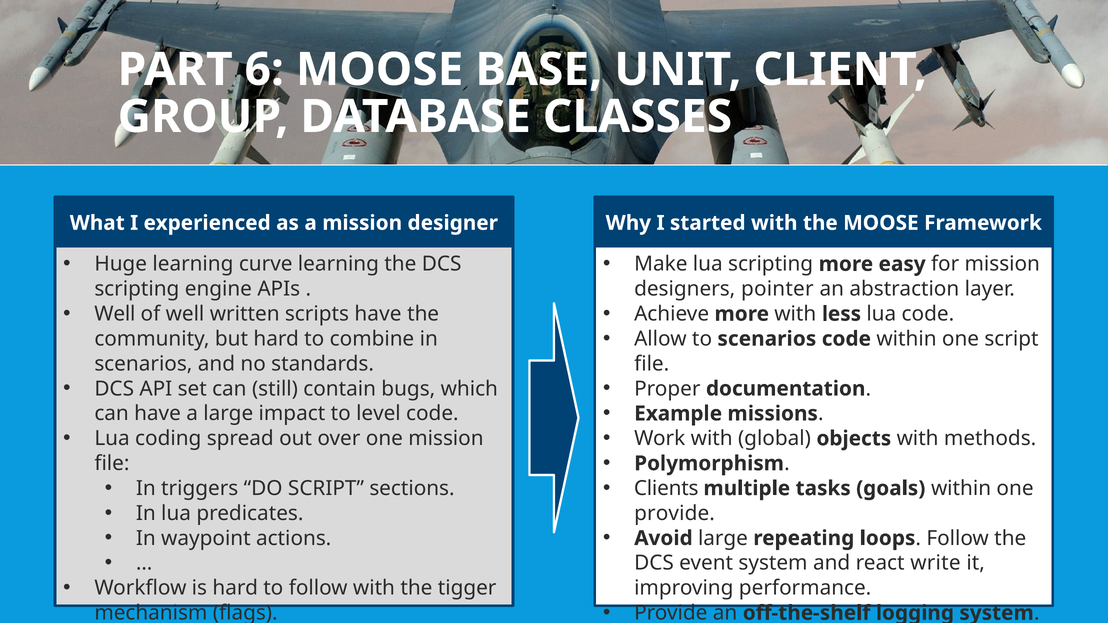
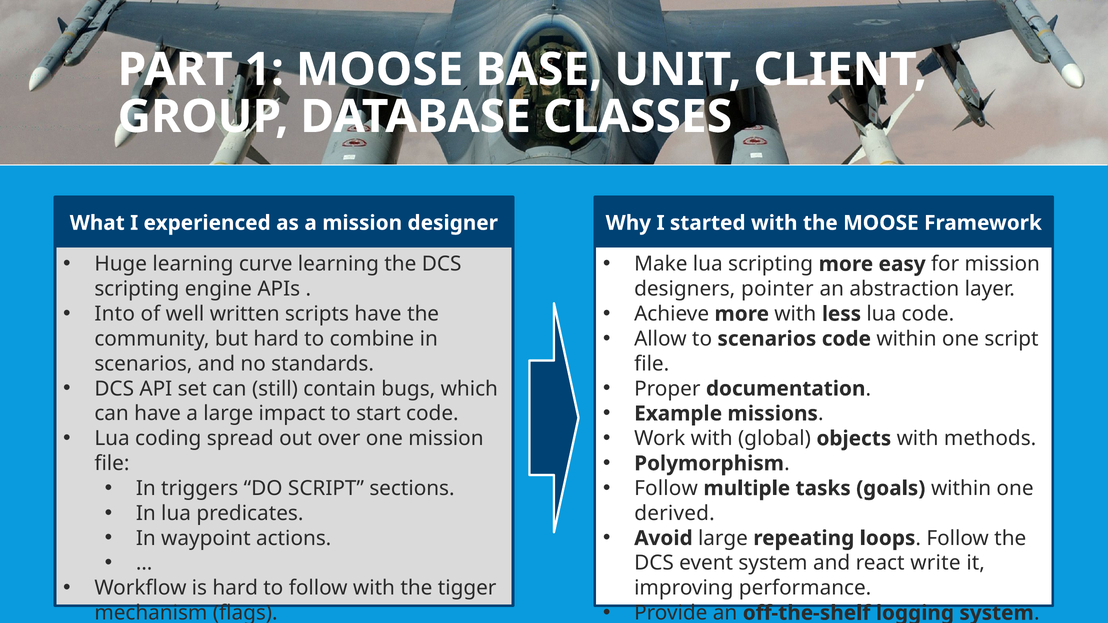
6: 6 -> 1 (264, 70)
Well: Well -> Into (115, 314)
level: level -> start (378, 414)
Clients: Clients -> Follow (666, 489)
provide: provide -> derived (675, 513)
